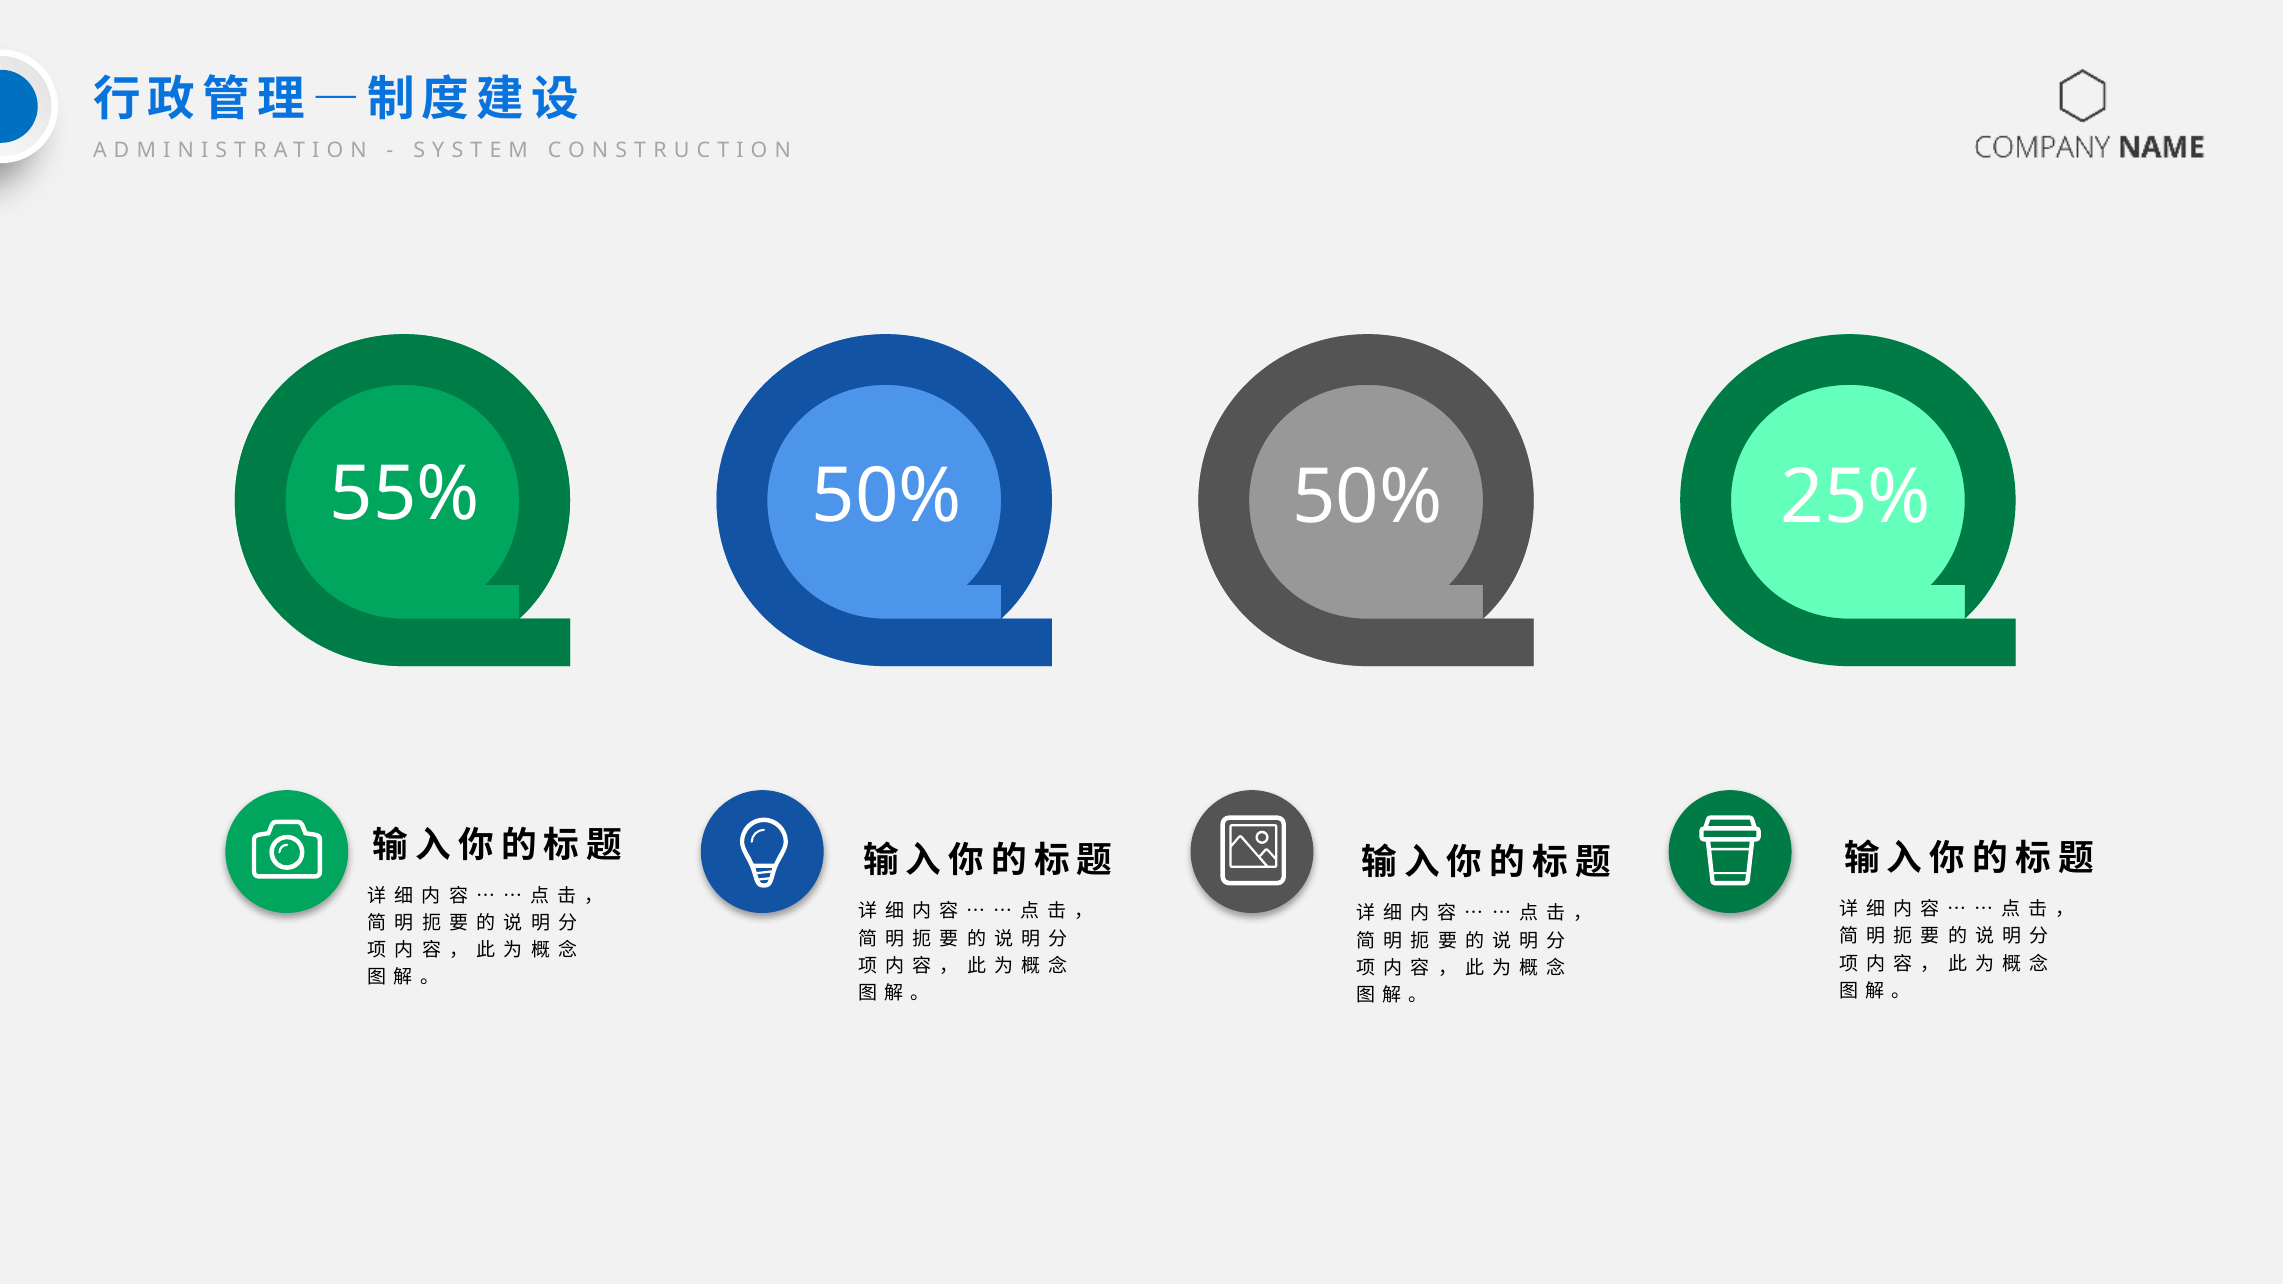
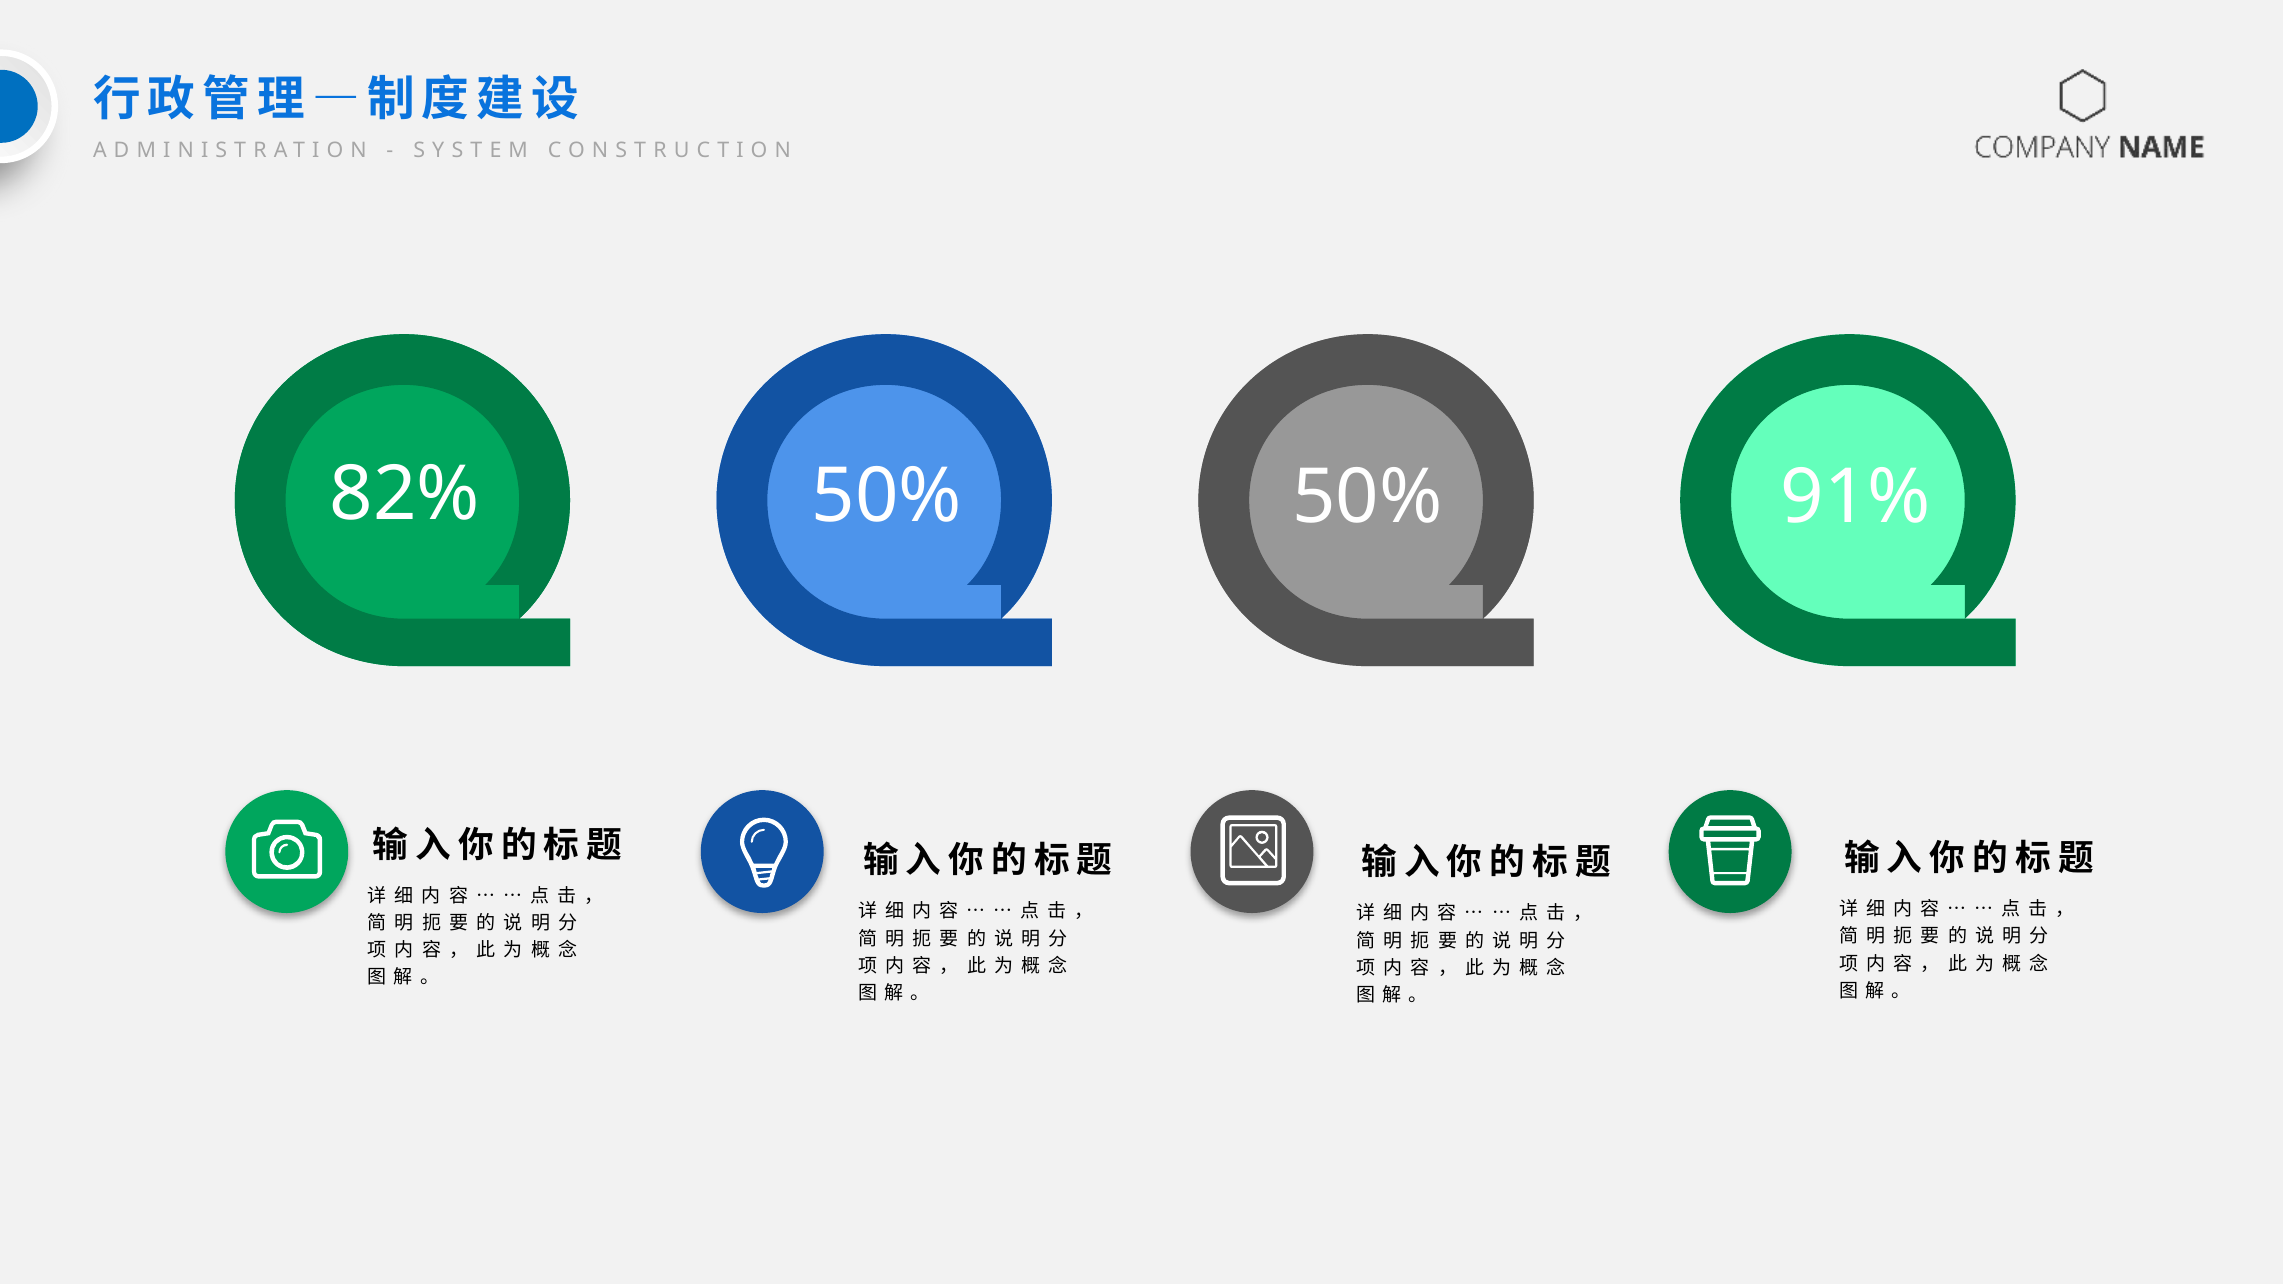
55%: 55% -> 82% (405, 494)
25%: 25% -> 91% (1856, 497)
